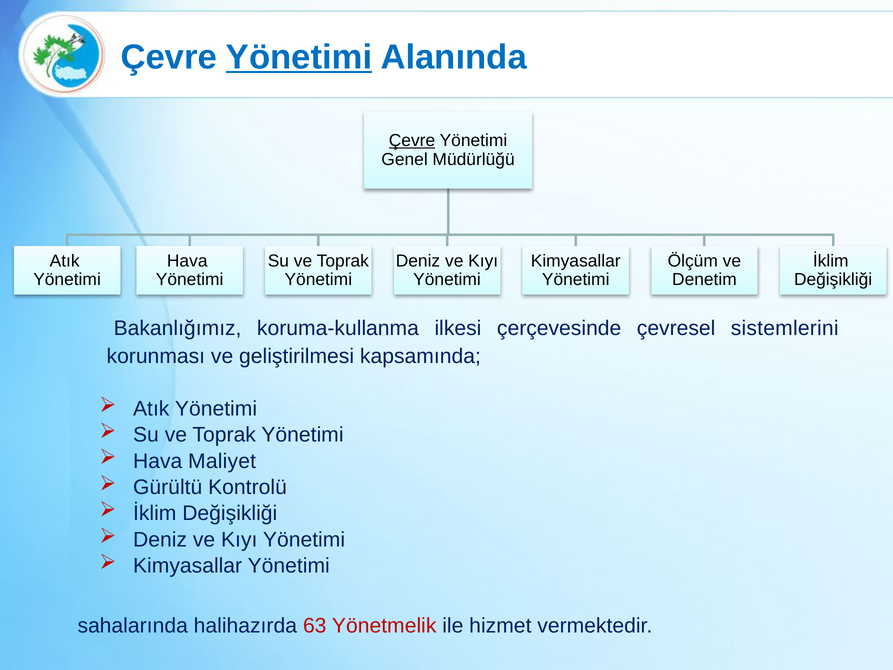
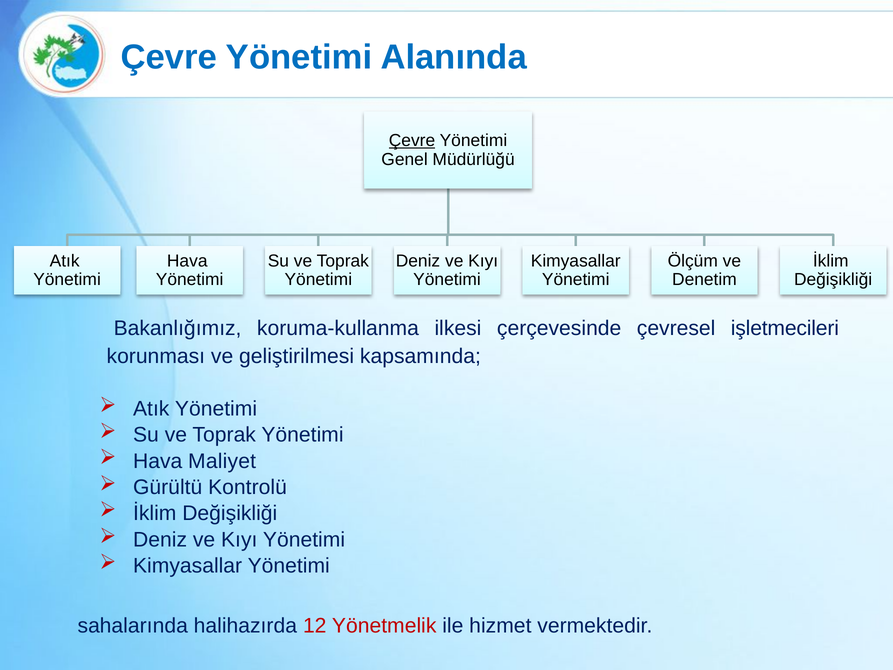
Yönetimi underline: present -> none (299, 57)
sistemlerini: sistemlerini -> işletmecileri (785, 328)
63: 63 -> 12 (315, 625)
